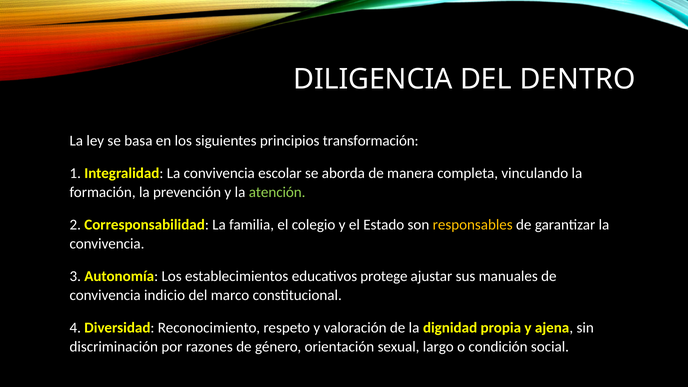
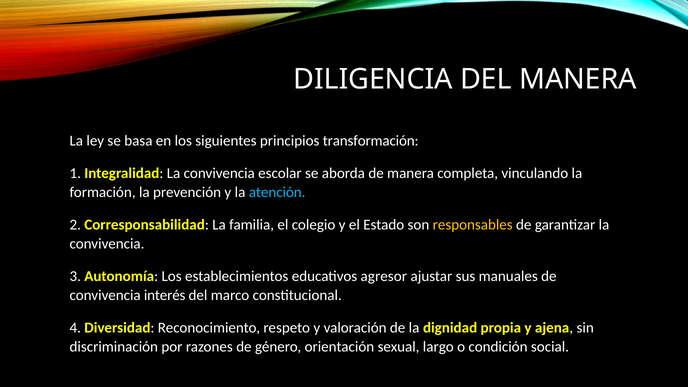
DEL DENTRO: DENTRO -> MANERA (578, 79)
atención colour: light green -> light blue (277, 192)
protege: protege -> agresor (384, 276)
indicio: indicio -> interés (165, 295)
